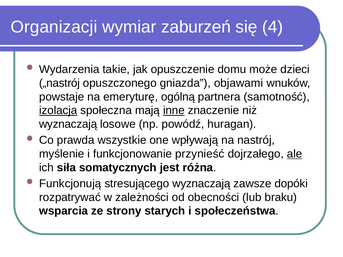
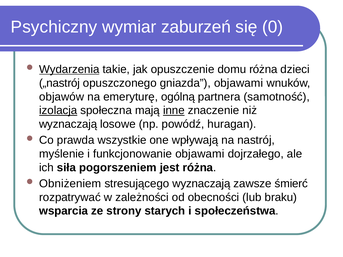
Organizacji: Organizacji -> Psychiczny (54, 27)
4: 4 -> 0 (273, 27)
Wydarzenia underline: none -> present (69, 69)
domu może: może -> różna (263, 69)
powstaje: powstaje -> objawów (62, 97)
funkcjonowanie przynieść: przynieść -> objawami (200, 154)
ale underline: present -> none (295, 154)
somatycznych: somatycznych -> pogorszeniem (118, 168)
Funkcjonują: Funkcjonują -> Obniżeniem (70, 184)
dopóki: dopóki -> śmierć (291, 184)
